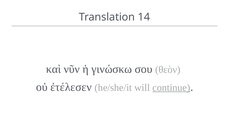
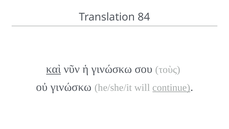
14: 14 -> 84 (144, 17)
καὶ underline: none -> present (54, 69)
θεὸν: θεὸν -> τοὺς (168, 70)
οὐ ἐτέλεσεν: ἐτέλεσεν -> γινώσκω (71, 87)
